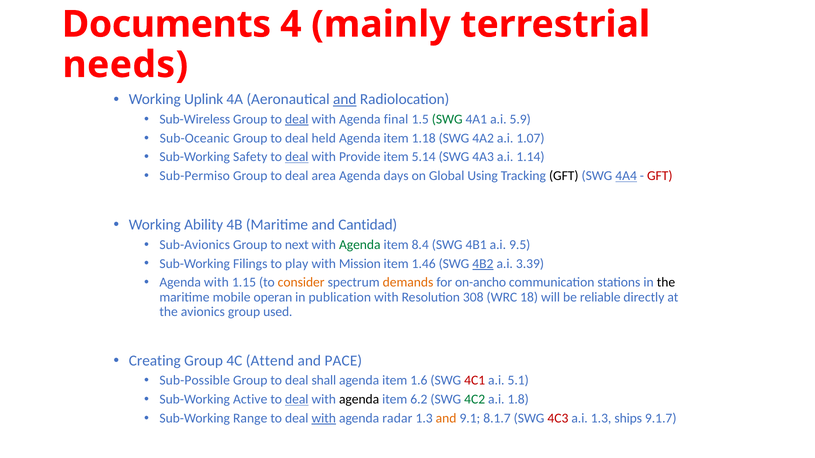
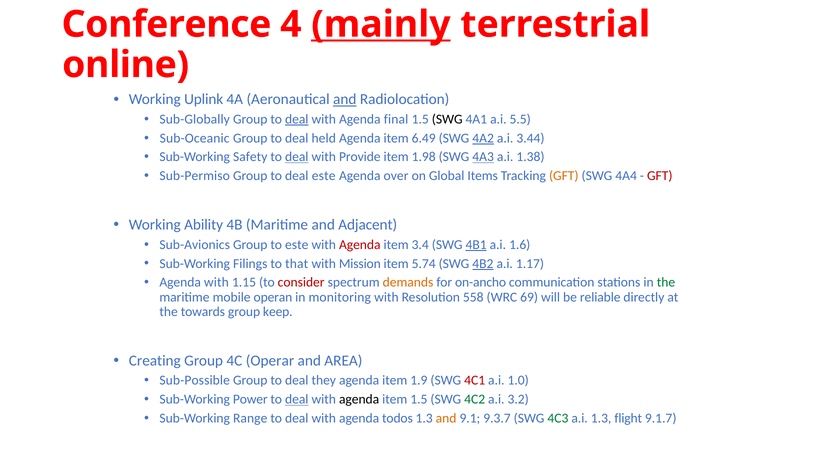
Documents: Documents -> Conference (167, 24)
mainly underline: none -> present (381, 24)
needs: needs -> online (126, 65)
Sub-Wireless: Sub-Wireless -> Sub-Globally (195, 119)
SWG colour: green -> black (447, 119)
5.9: 5.9 -> 5.5 (520, 119)
1.18: 1.18 -> 6.49 (424, 138)
4A2 underline: none -> present (483, 138)
1.07: 1.07 -> 3.44 (530, 138)
5.14: 5.14 -> 1.98 (424, 157)
4A3 underline: none -> present (483, 157)
1.14: 1.14 -> 1.38 (530, 157)
deal area: area -> este (324, 176)
days: days -> over (396, 176)
Using: Using -> Items (483, 176)
GFT colour: black -> orange (564, 176)
4A4 underline: present -> none (626, 176)
Cantidad: Cantidad -> Adjacent (368, 225)
to next: next -> este (297, 245)
Agenda colour: green -> red (360, 245)
8.4: 8.4 -> 3.4 (420, 245)
4B1 underline: none -> present (476, 245)
9.5: 9.5 -> 1.6 (520, 245)
play: play -> that (297, 264)
1.46: 1.46 -> 5.74 (424, 264)
3.39: 3.39 -> 1.17 (530, 264)
consider colour: orange -> red (301, 283)
the colour: black -> green (666, 283)
publication: publication -> monitoring (340, 297)
308: 308 -> 558 (473, 297)
18: 18 -> 69 (529, 297)
avionics: avionics -> towards (203, 312)
used: used -> keep (278, 312)
Attend: Attend -> Operar (270, 361)
PACE: PACE -> AREA (343, 361)
shall: shall -> they (324, 381)
1.6: 1.6 -> 1.9 (419, 381)
5.1: 5.1 -> 1.0 (518, 381)
Active: Active -> Power (250, 400)
item 6.2: 6.2 -> 1.5 (419, 400)
1.8: 1.8 -> 3.2 (518, 400)
with underline: present -> none (324, 419)
radar: radar -> todos (397, 419)
8.1.7: 8.1.7 -> 9.3.7 (497, 419)
4C3 colour: red -> green (558, 419)
ships: ships -> flight (628, 419)
